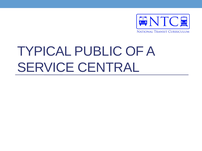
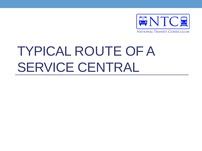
PUBLIC: PUBLIC -> ROUTE (98, 52)
